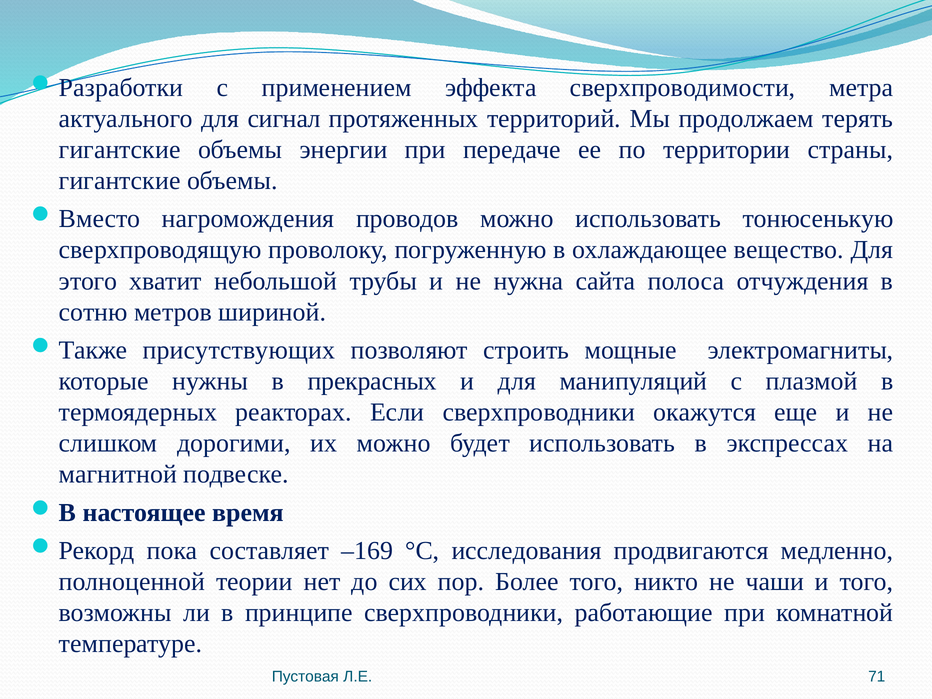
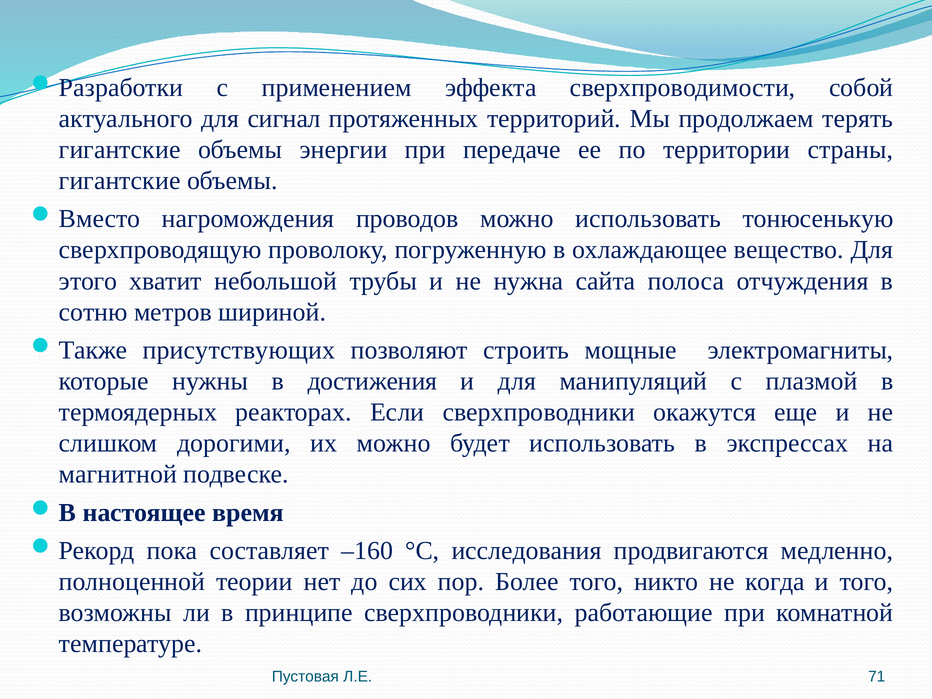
метра: метра -> собой (861, 87)
прекрасных: прекрасных -> достижения (372, 381)
–169: –169 -> –160 (367, 551)
чаши: чаши -> когда (775, 582)
